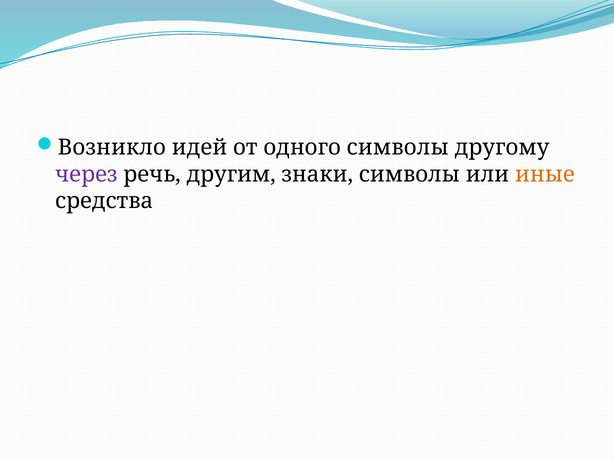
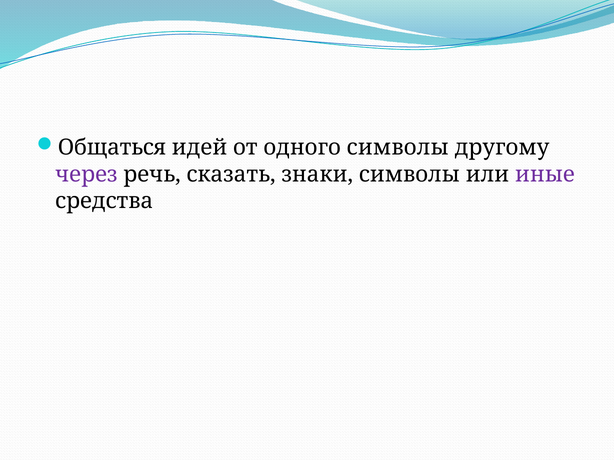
Возникло: Возникло -> Общаться (112, 148)
другим: другим -> сказать (231, 174)
иные colour: orange -> purple (545, 174)
